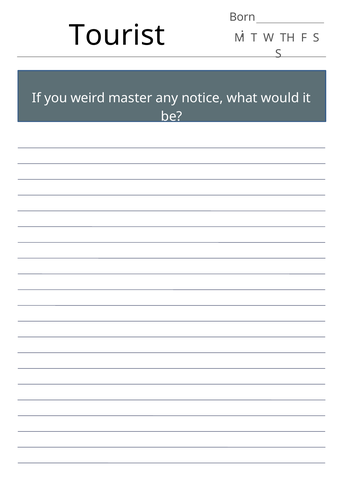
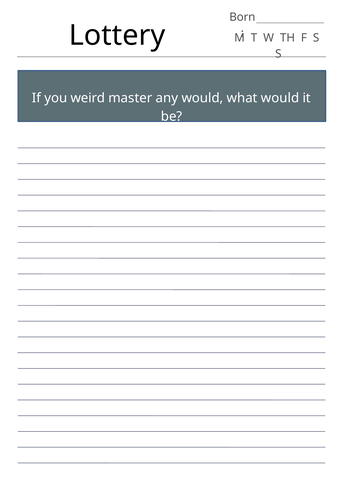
Tourist: Tourist -> Lottery (117, 35)
any notice: notice -> would (202, 98)
